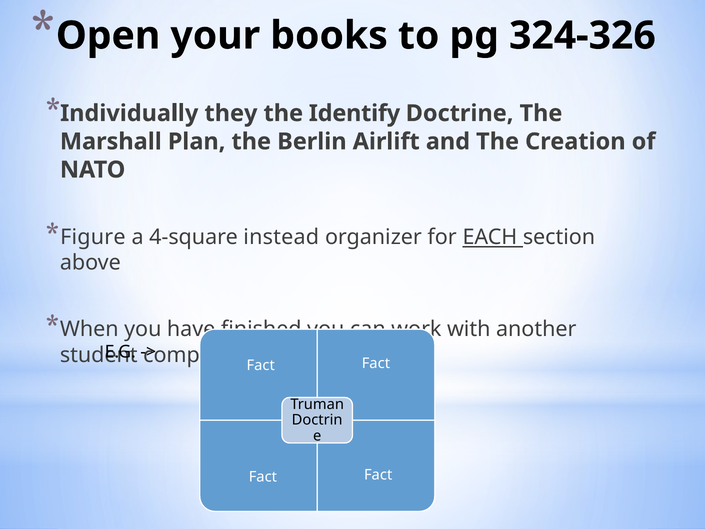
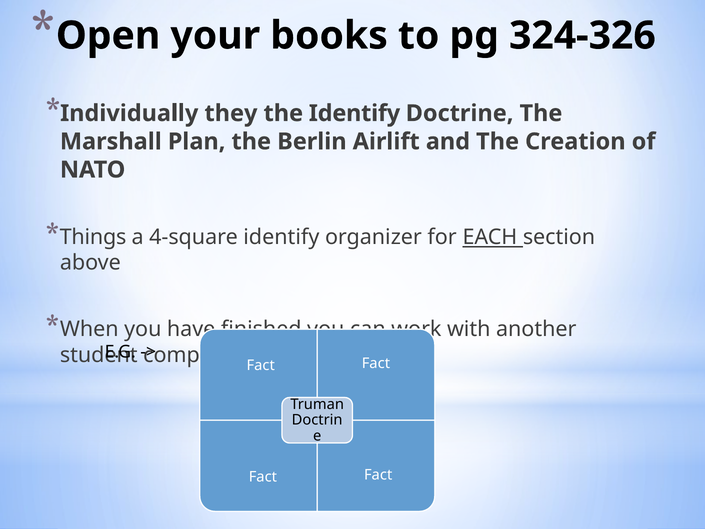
Figure: Figure -> Things (93, 237)
4-square instead: instead -> identify (281, 237)
